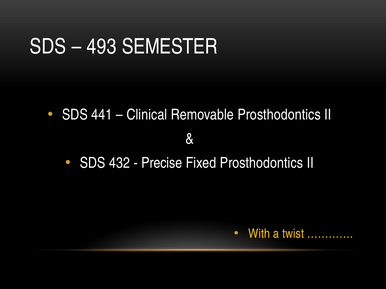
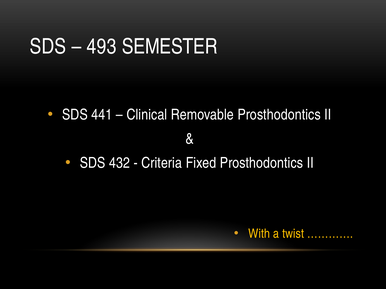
Precise: Precise -> Criteria (162, 163)
